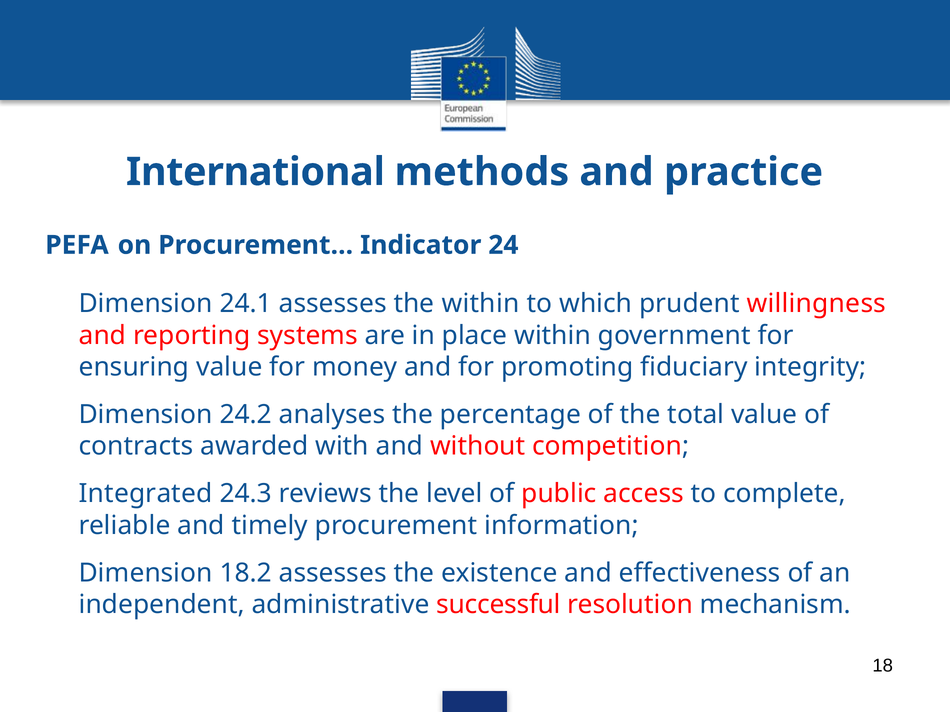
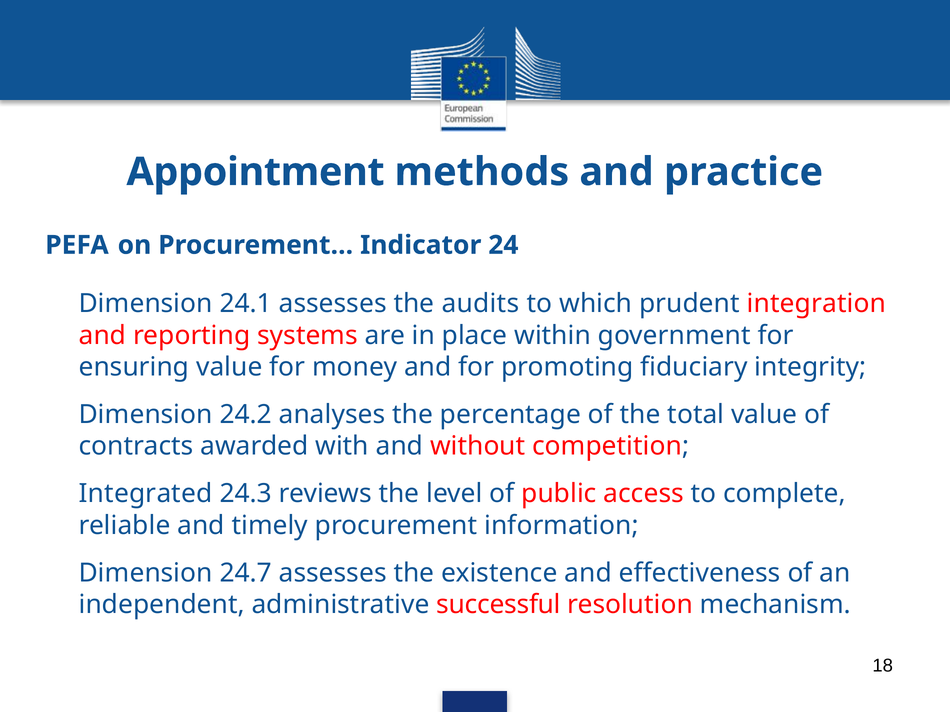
International: International -> Appointment (256, 172)
the within: within -> audits (481, 304)
willingness: willingness -> integration (816, 304)
18.2: 18.2 -> 24.7 (246, 573)
